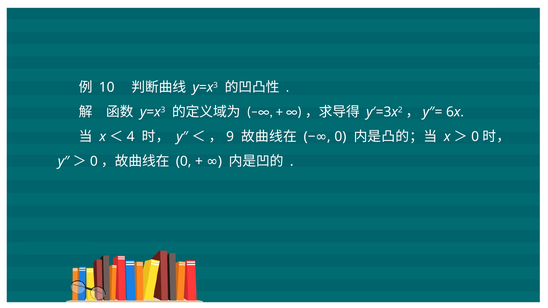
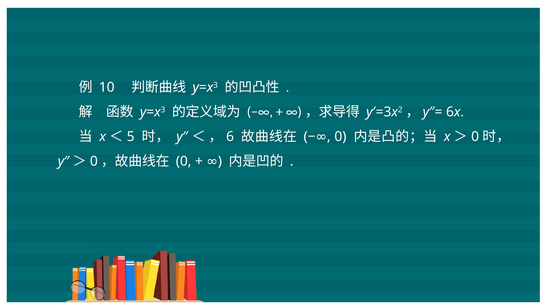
4: 4 -> 5 (131, 137)
9: 9 -> 6 (230, 137)
